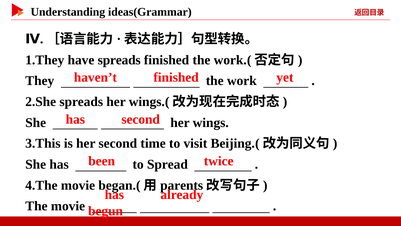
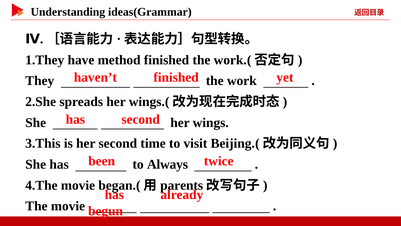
have spreads: spreads -> method (119, 60)
Spread: Spread -> Always (167, 164)
